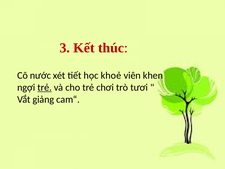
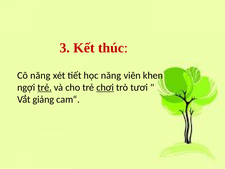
Cô nước: nước -> năng (40, 75)
học khoẻ: khoẻ -> năng (111, 75)
chơi underline: none -> present (105, 87)
